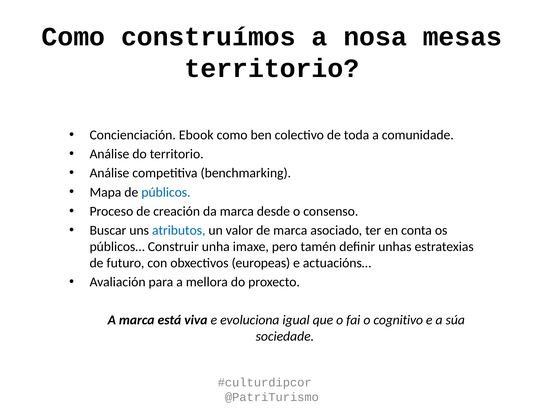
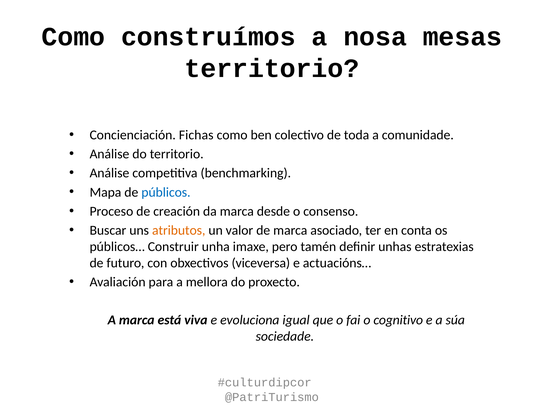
Ebook: Ebook -> Fichas (196, 135)
atributos colour: blue -> orange (179, 230)
europeas: europeas -> viceversa (261, 263)
